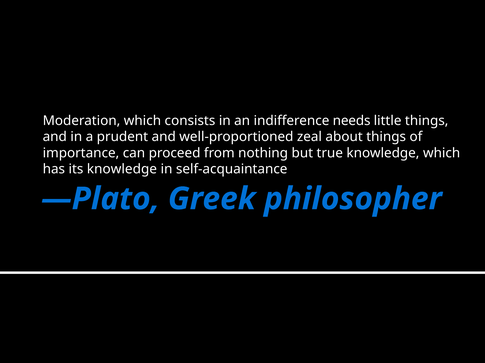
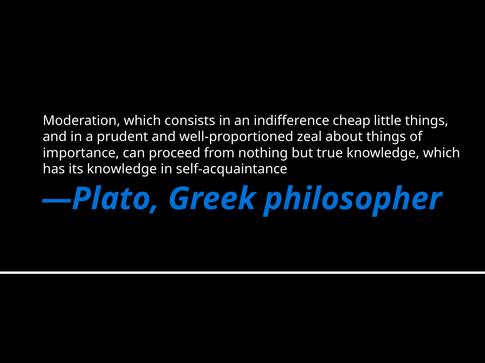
needs: needs -> cheap (352, 121)
